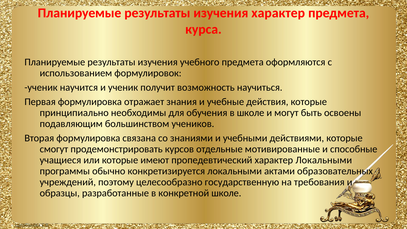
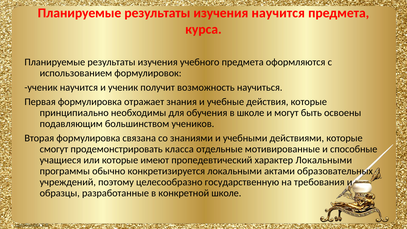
изучения характер: характер -> научится (278, 13)
курсов: курсов -> класса (179, 149)
